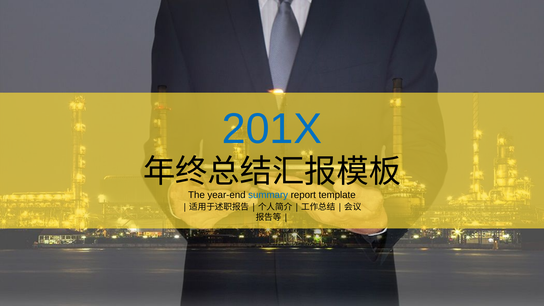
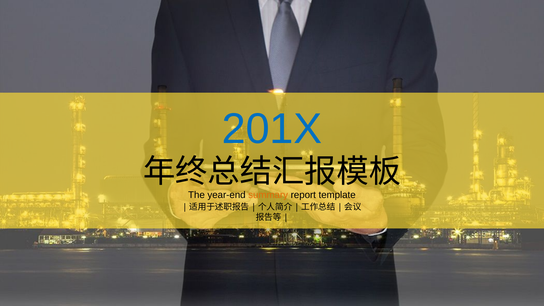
summary colour: blue -> orange (268, 195)
